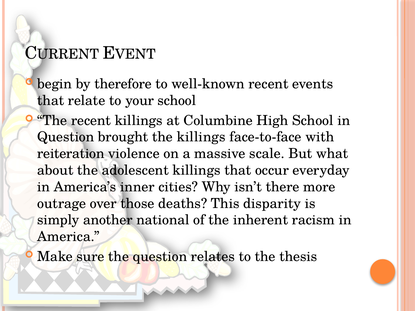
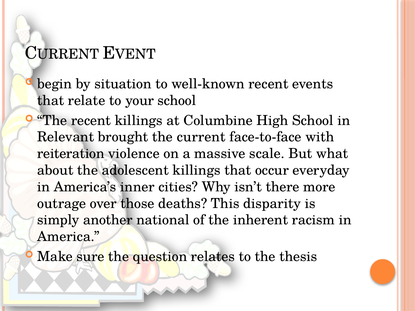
therefore: therefore -> situation (123, 84)
Question: Question -> Relevant (66, 137)
the killings: killings -> current (201, 137)
